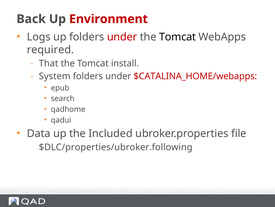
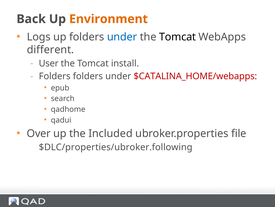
Environment colour: red -> orange (109, 19)
under colour: red -> blue (122, 37)
required: required -> different (50, 50)
That: That -> User (49, 63)
System: System -> Folders (55, 76)
Data: Data -> Over (39, 133)
